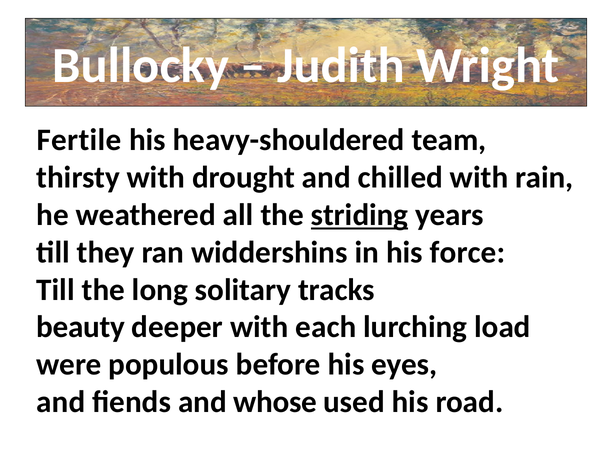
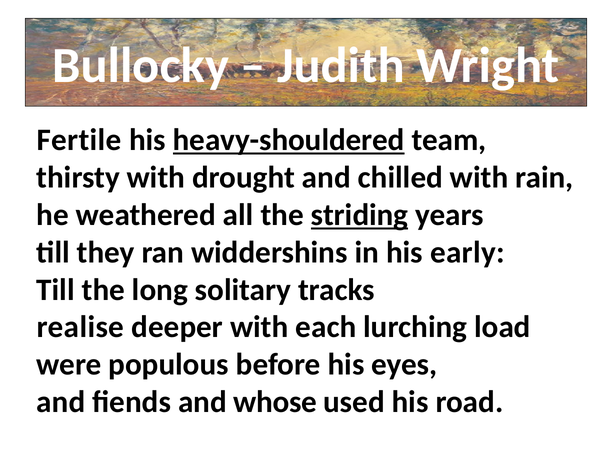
heavy-shouldered underline: none -> present (289, 140)
force: force -> early (467, 253)
beauty: beauty -> realise (80, 327)
